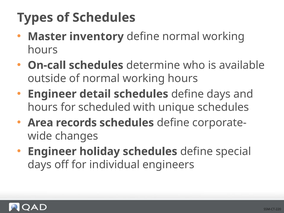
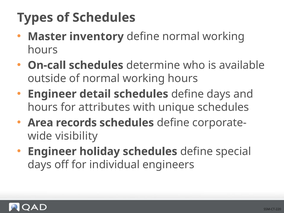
scheduled: scheduled -> attributes (104, 107)
changes: changes -> visibility (77, 136)
